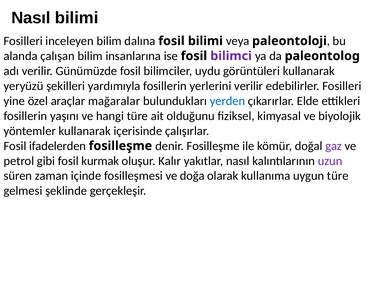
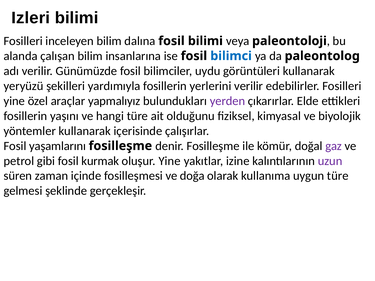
Nasıl: Nasıl -> Izleri (31, 18)
bilimci colour: purple -> blue (231, 56)
mağaralar: mağaralar -> yapmalıyız (114, 101)
yerden colour: blue -> purple (227, 101)
ifadelerden: ifadelerden -> yaşamlarını (58, 146)
oluşur Kalır: Kalır -> Yine (170, 161)
yakıtlar nasıl: nasıl -> izine (238, 161)
